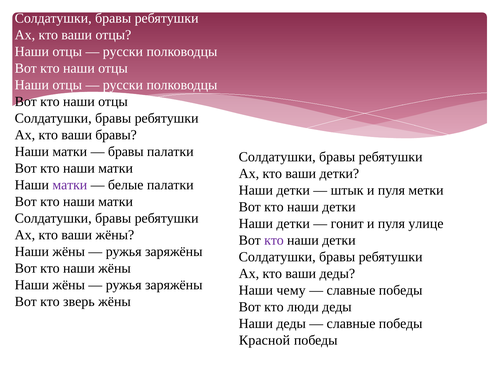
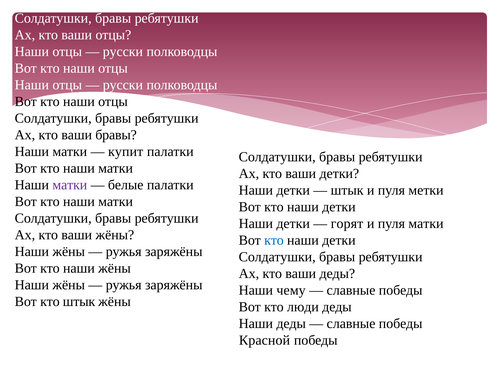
бравы: бравы -> купит (126, 151)
гонит: гонит -> горят (347, 223)
пуля улице: улице -> матки (426, 223)
кто colour: purple -> blue (274, 240)
кто зверь: зверь -> штык (79, 301)
